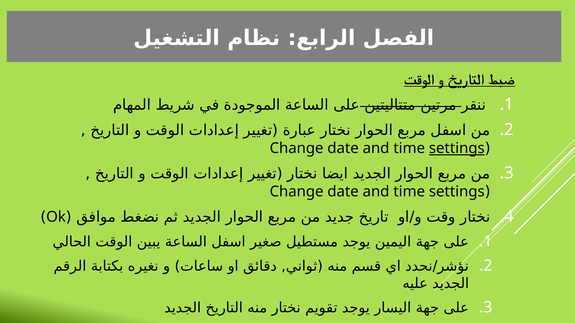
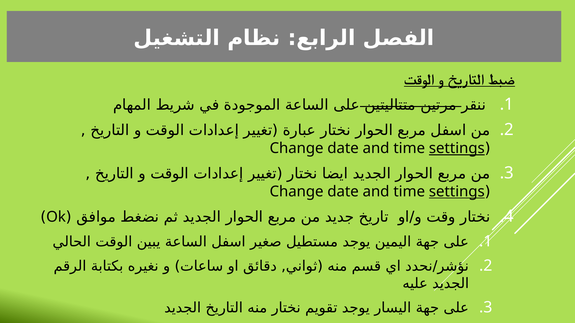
settings underline: none -> present (457, 192)
